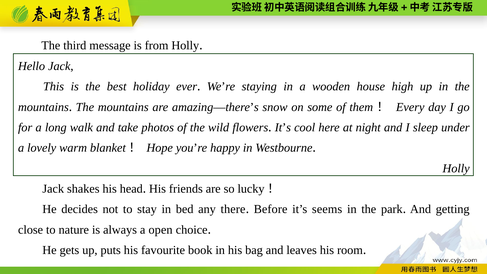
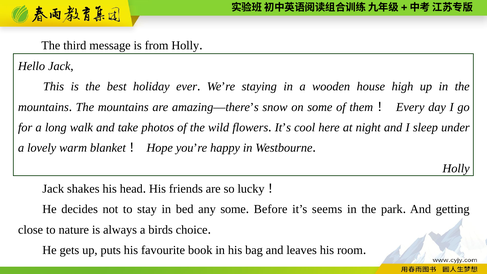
any there: there -> some (233, 209)
open: open -> birds (161, 230)
